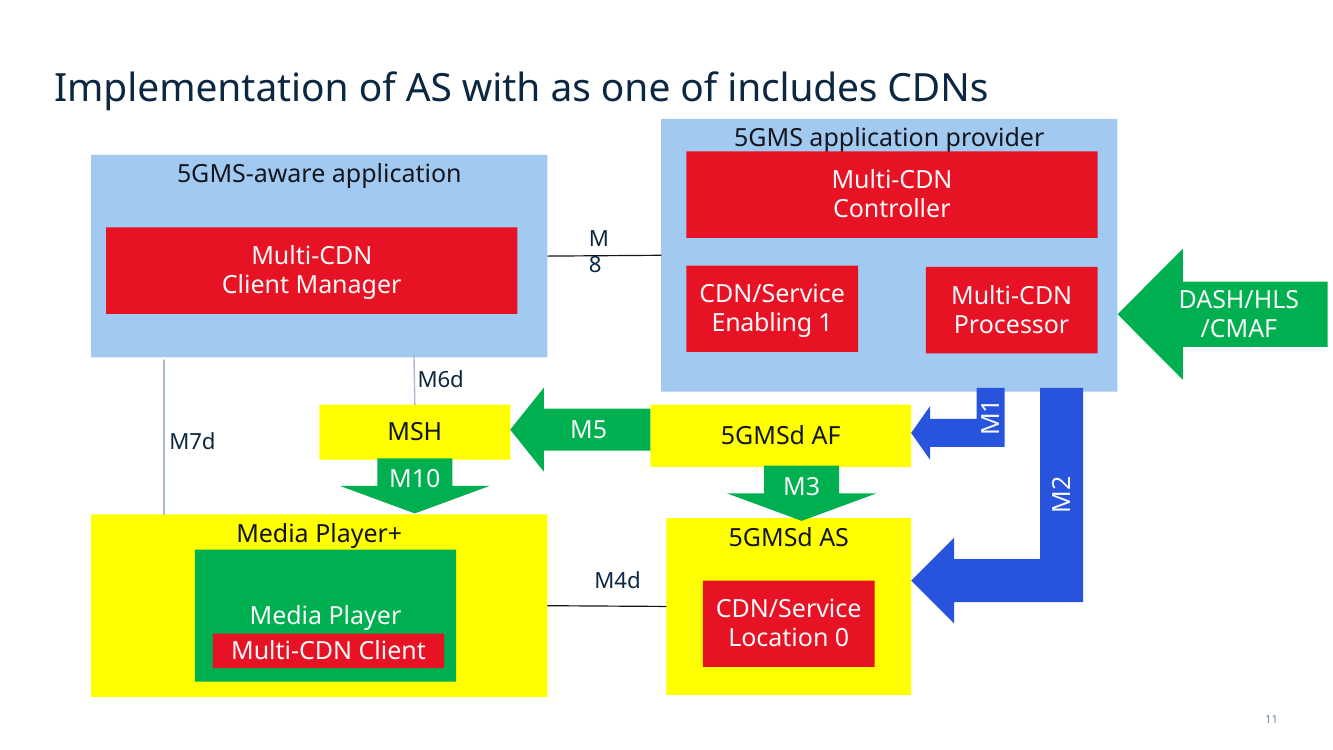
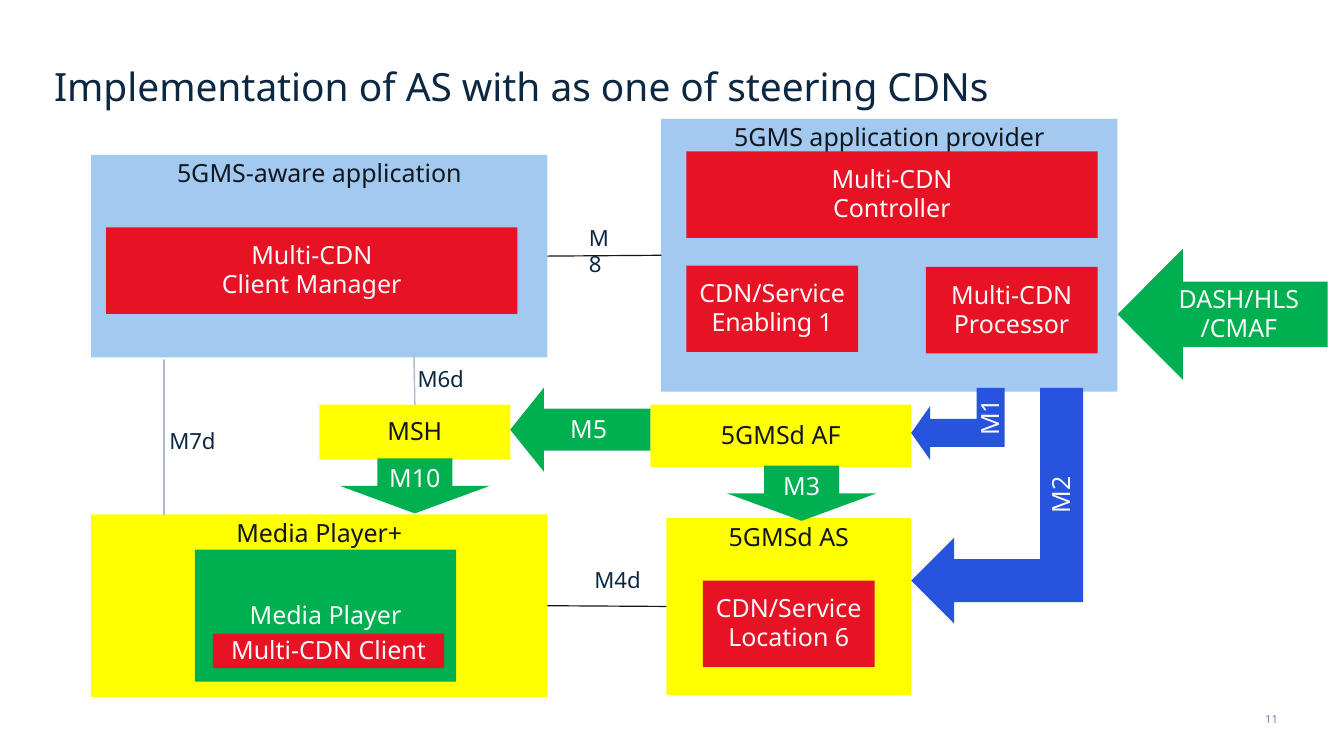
includes: includes -> steering (802, 89)
0: 0 -> 6 (842, 638)
